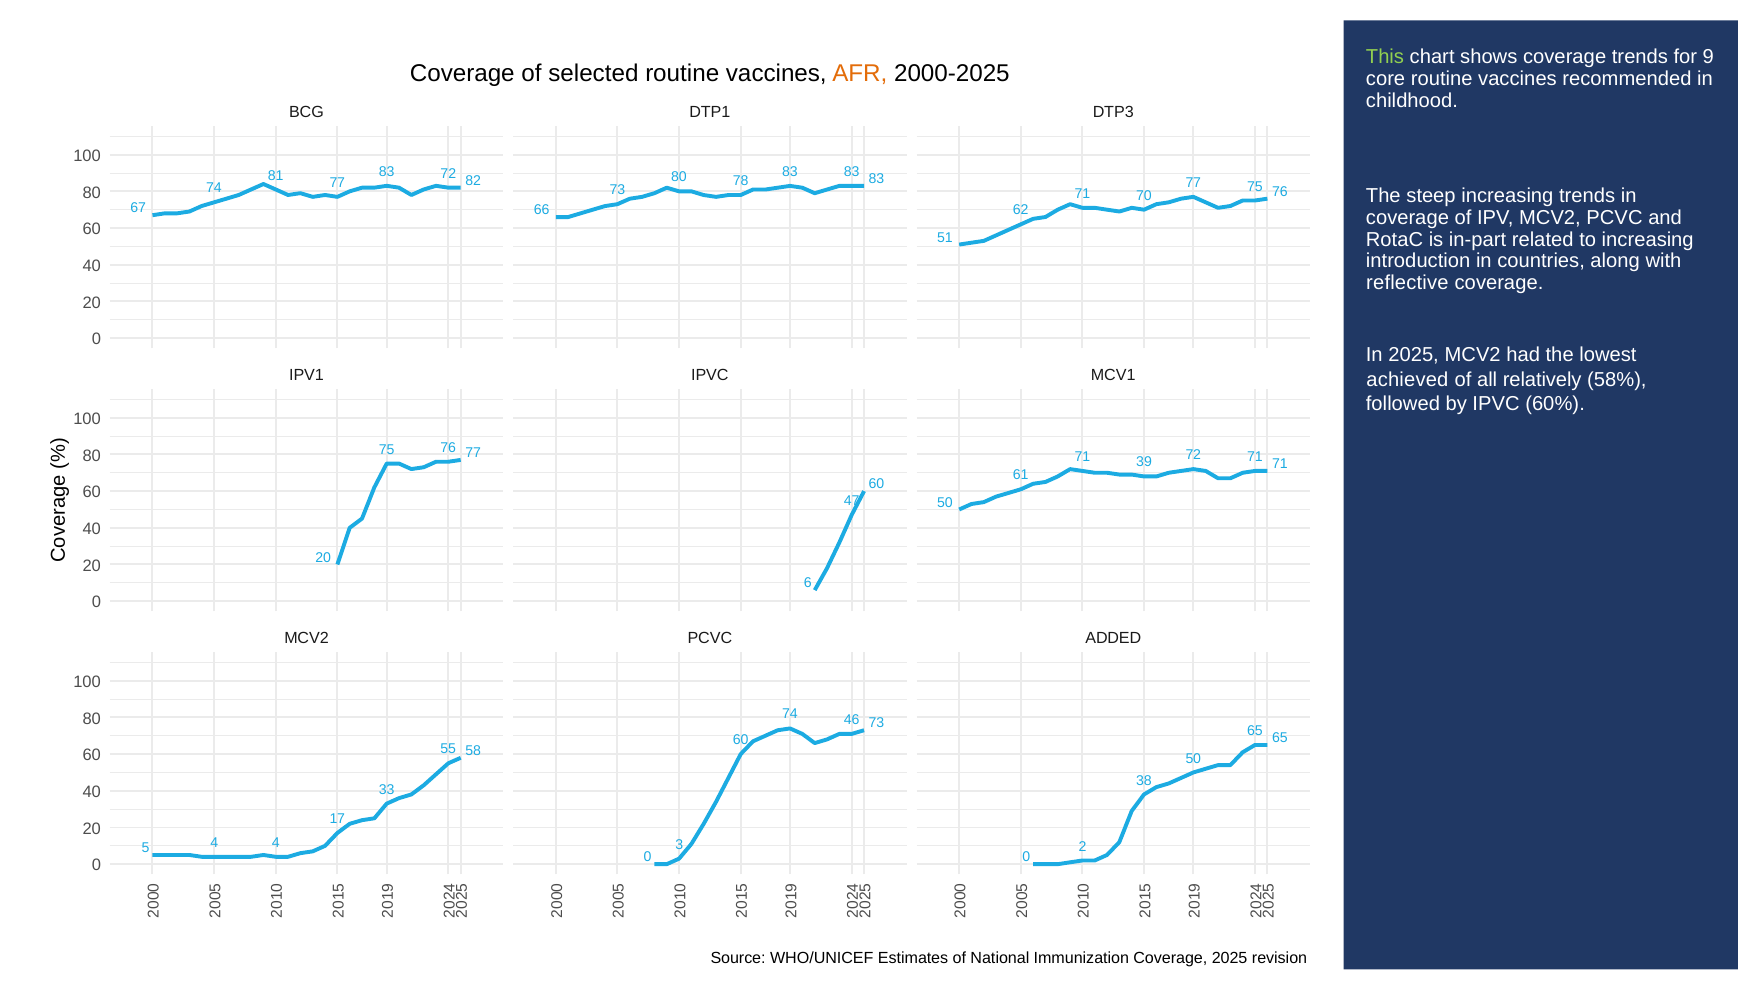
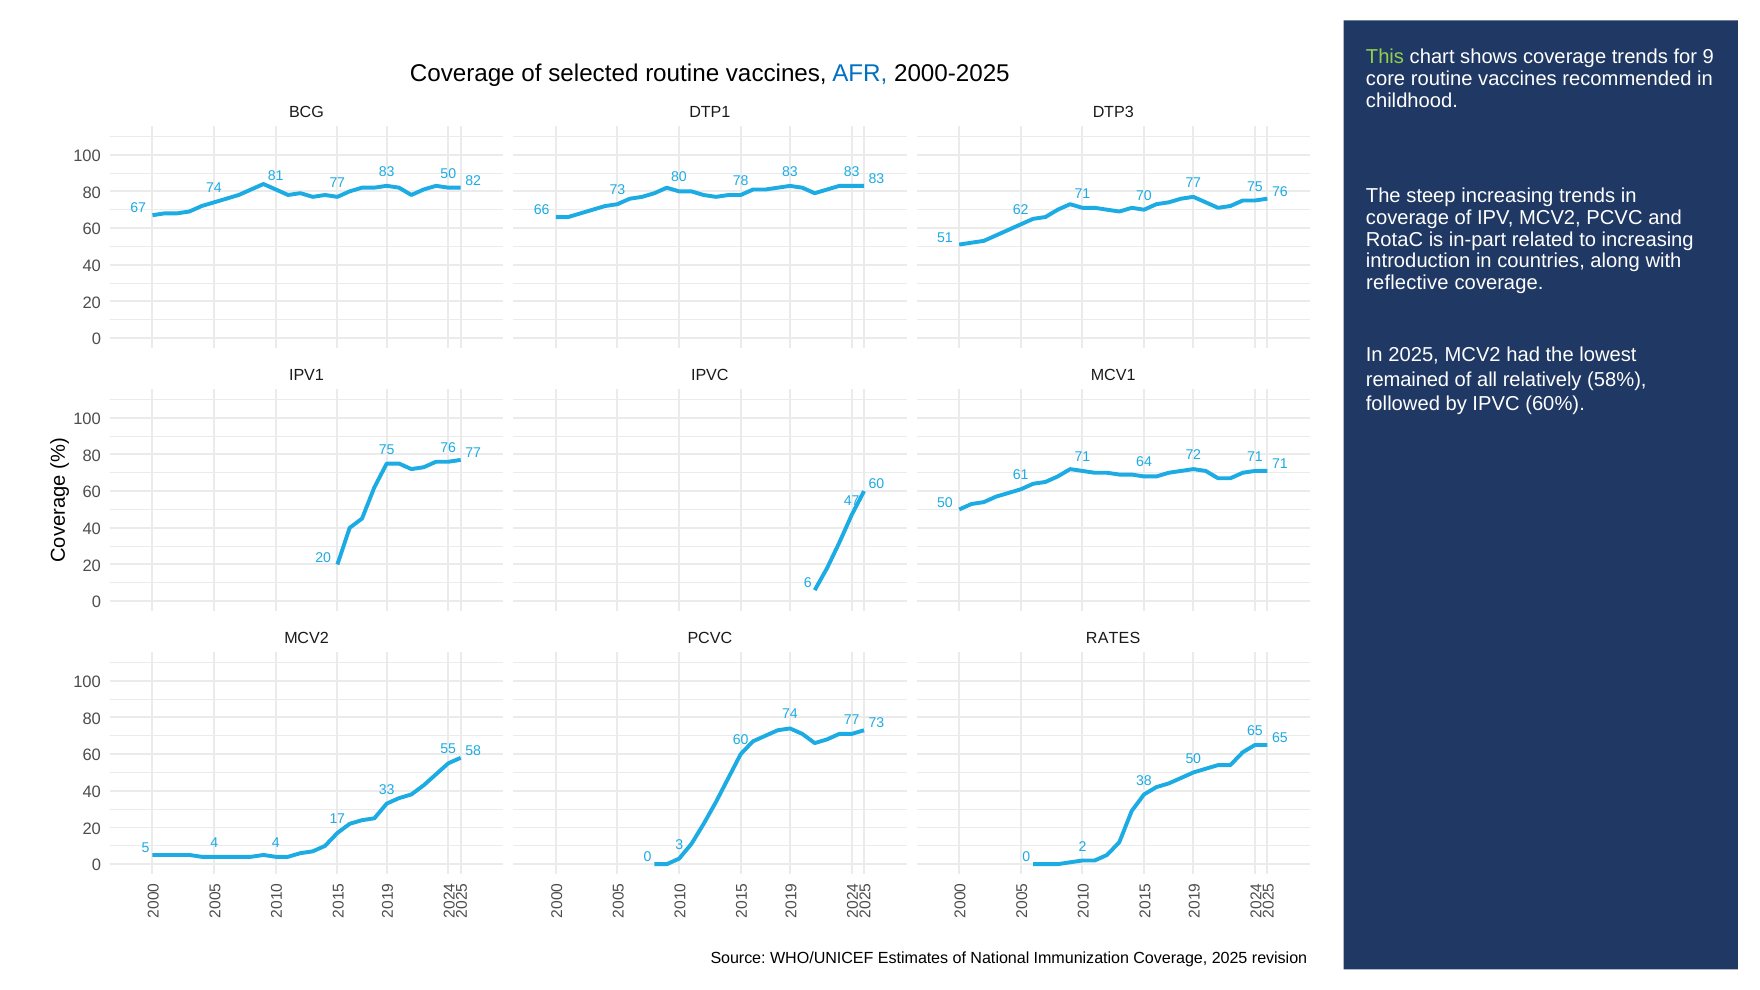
AFR colour: orange -> blue (860, 73)
83 72: 72 -> 50 (448, 174)
achieved: achieved -> remained (1408, 380)
39: 39 -> 64 (1144, 462)
ADDED: ADDED -> RATES (1113, 638)
74 46: 46 -> 77 (852, 720)
